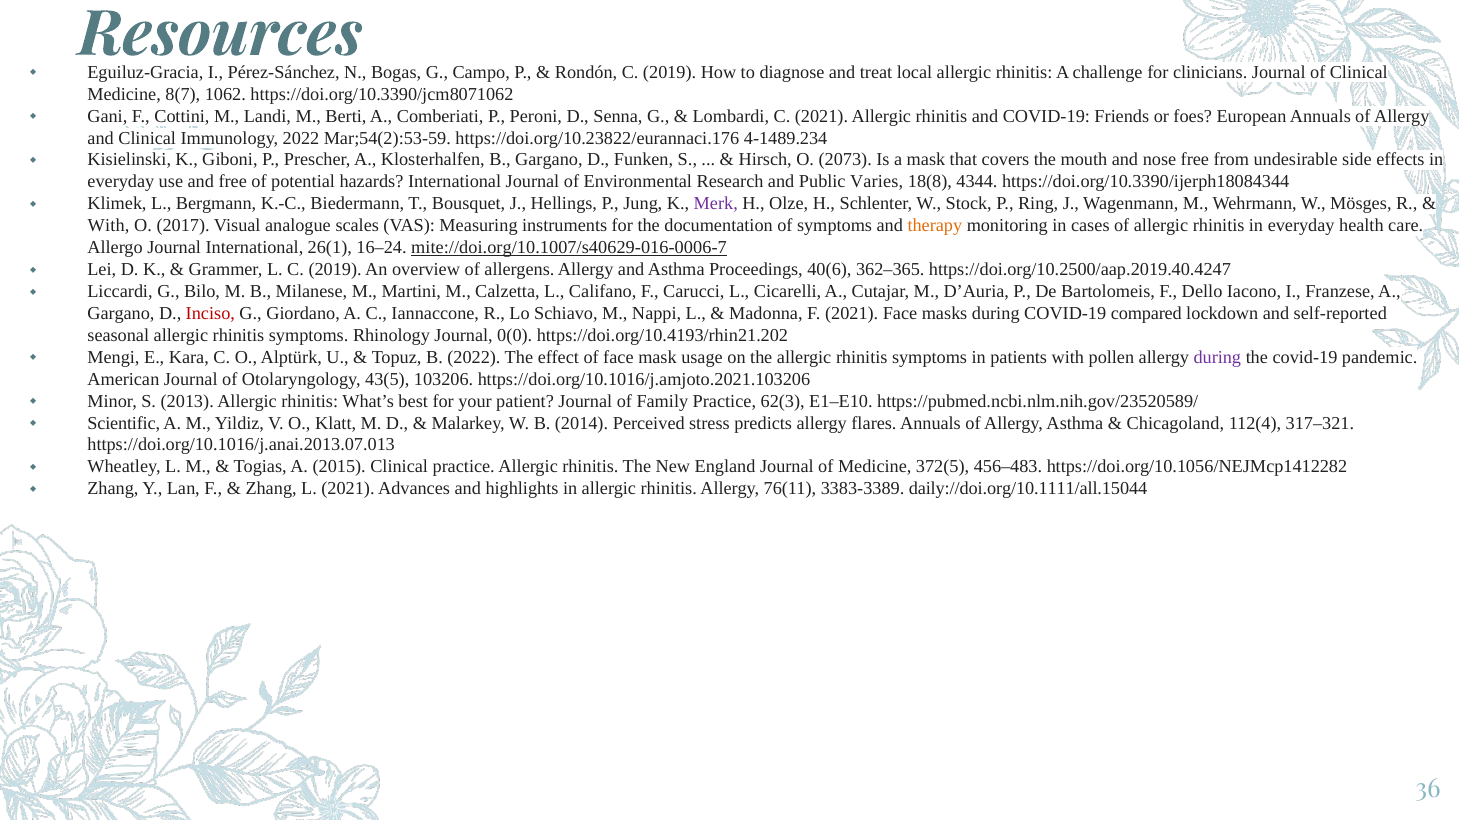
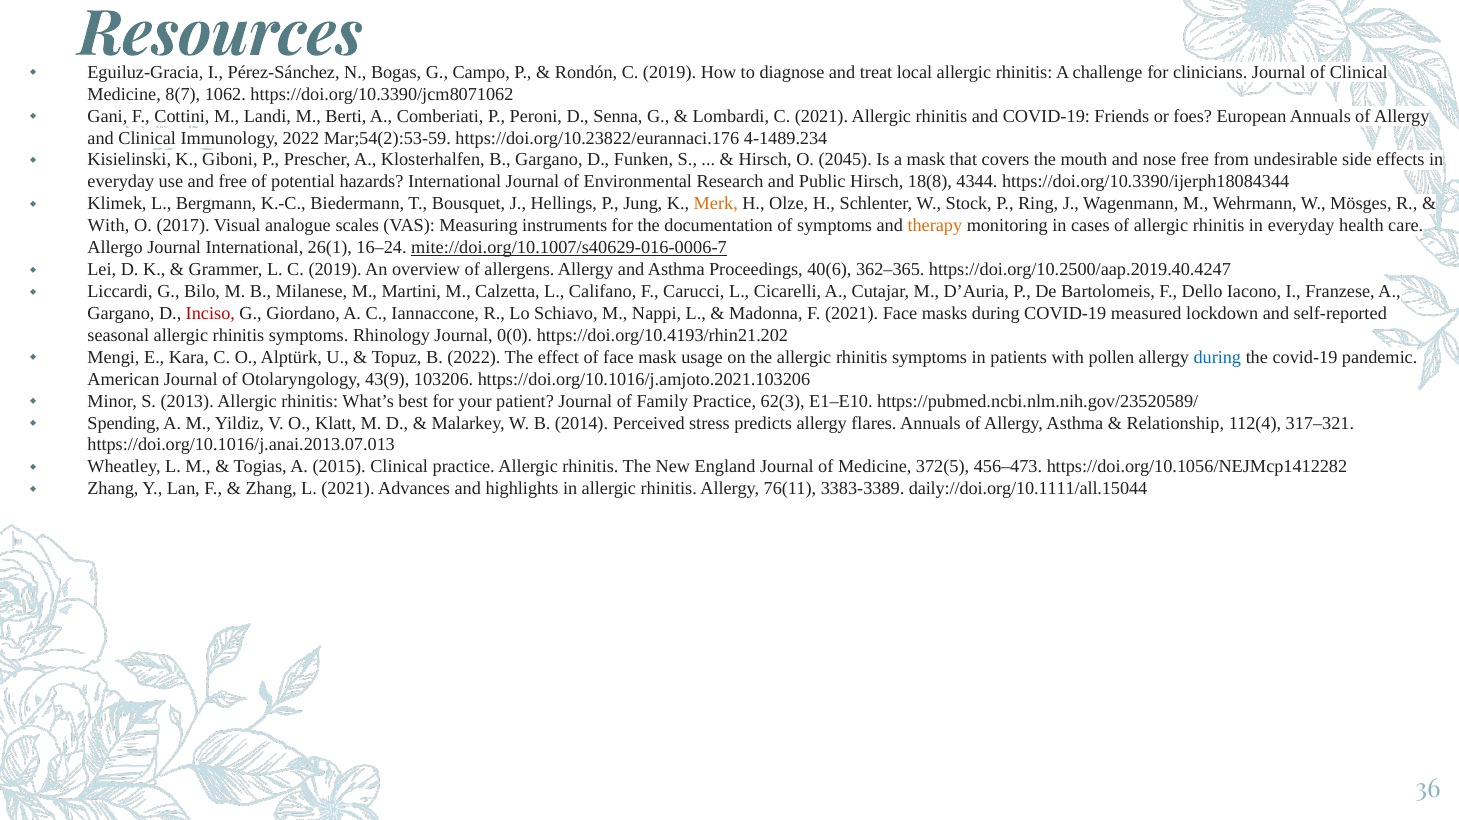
2073: 2073 -> 2045 (845, 160)
Public Varies: Varies -> Hirsch (877, 182)
Merk colour: purple -> orange (716, 204)
compared: compared -> measured (1146, 314)
during colour: purple -> blue (1217, 358)
43(5: 43(5 -> 43(9 (387, 380)
Scientific: Scientific -> Spending (124, 423)
Chicagoland: Chicagoland -> Relationship (1175, 423)
456–483: 456–483 -> 456–473 (1008, 467)
